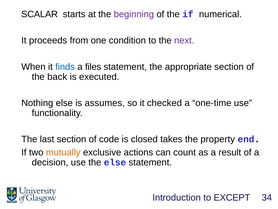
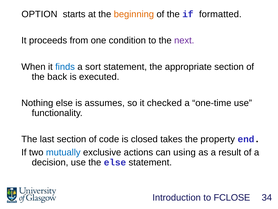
SCALAR: SCALAR -> OPTION (39, 14)
beginning colour: purple -> orange (134, 14)
numerical: numerical -> formatted (220, 14)
files: files -> sort (93, 67)
mutually colour: orange -> blue (63, 152)
count: count -> using (184, 152)
EXCEPT: EXCEPT -> FCLOSE (232, 197)
